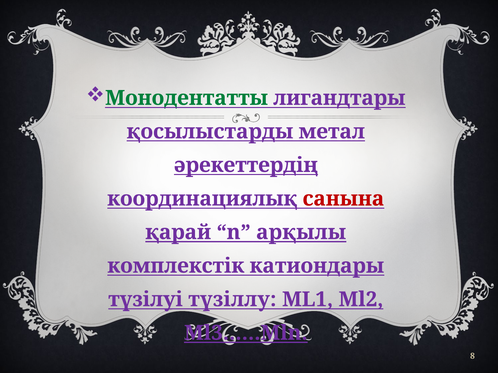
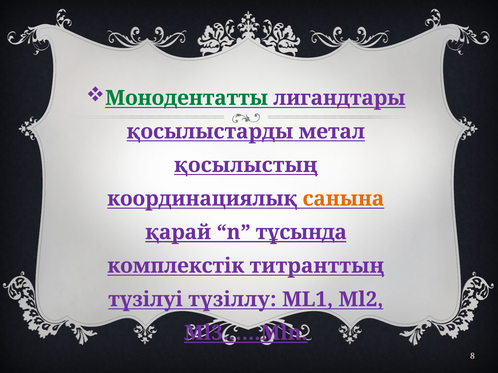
әрекеттердің: әрекеттердің -> қосылыстың (246, 165)
санына colour: red -> orange (343, 199)
арқылы: арқылы -> тұсында (301, 233)
катиондары: катиондары -> титранттың (317, 266)
